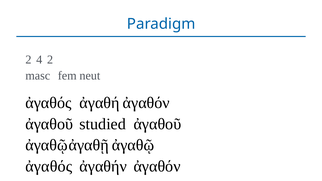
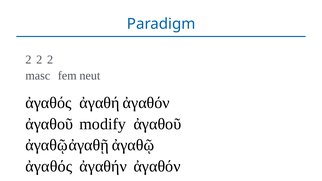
4: 4 -> 2 (39, 60)
studied: studied -> modify (103, 124)
